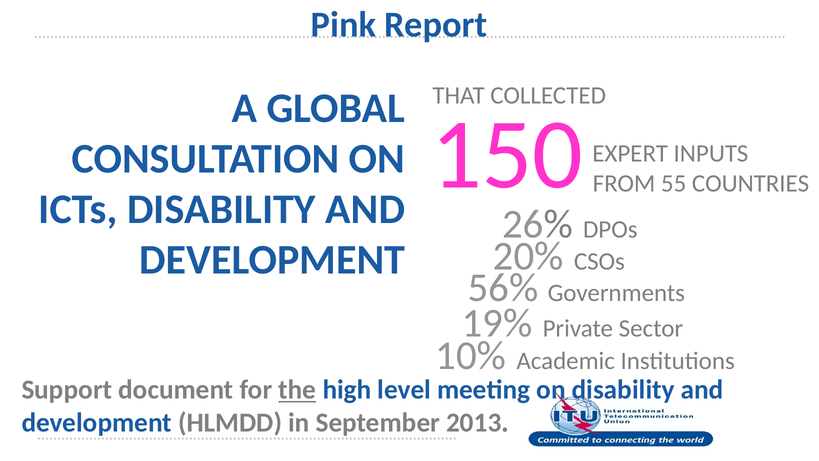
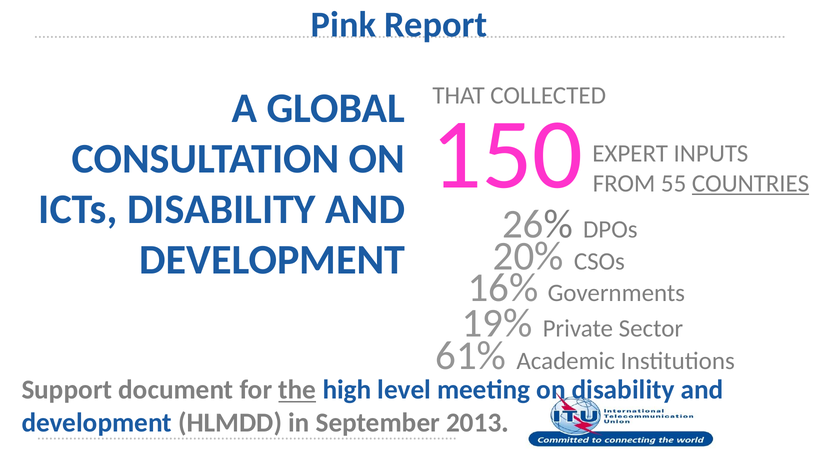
COUNTRIES underline: none -> present (751, 183)
56%: 56% -> 16% (503, 288)
10%: 10% -> 61% (471, 355)
